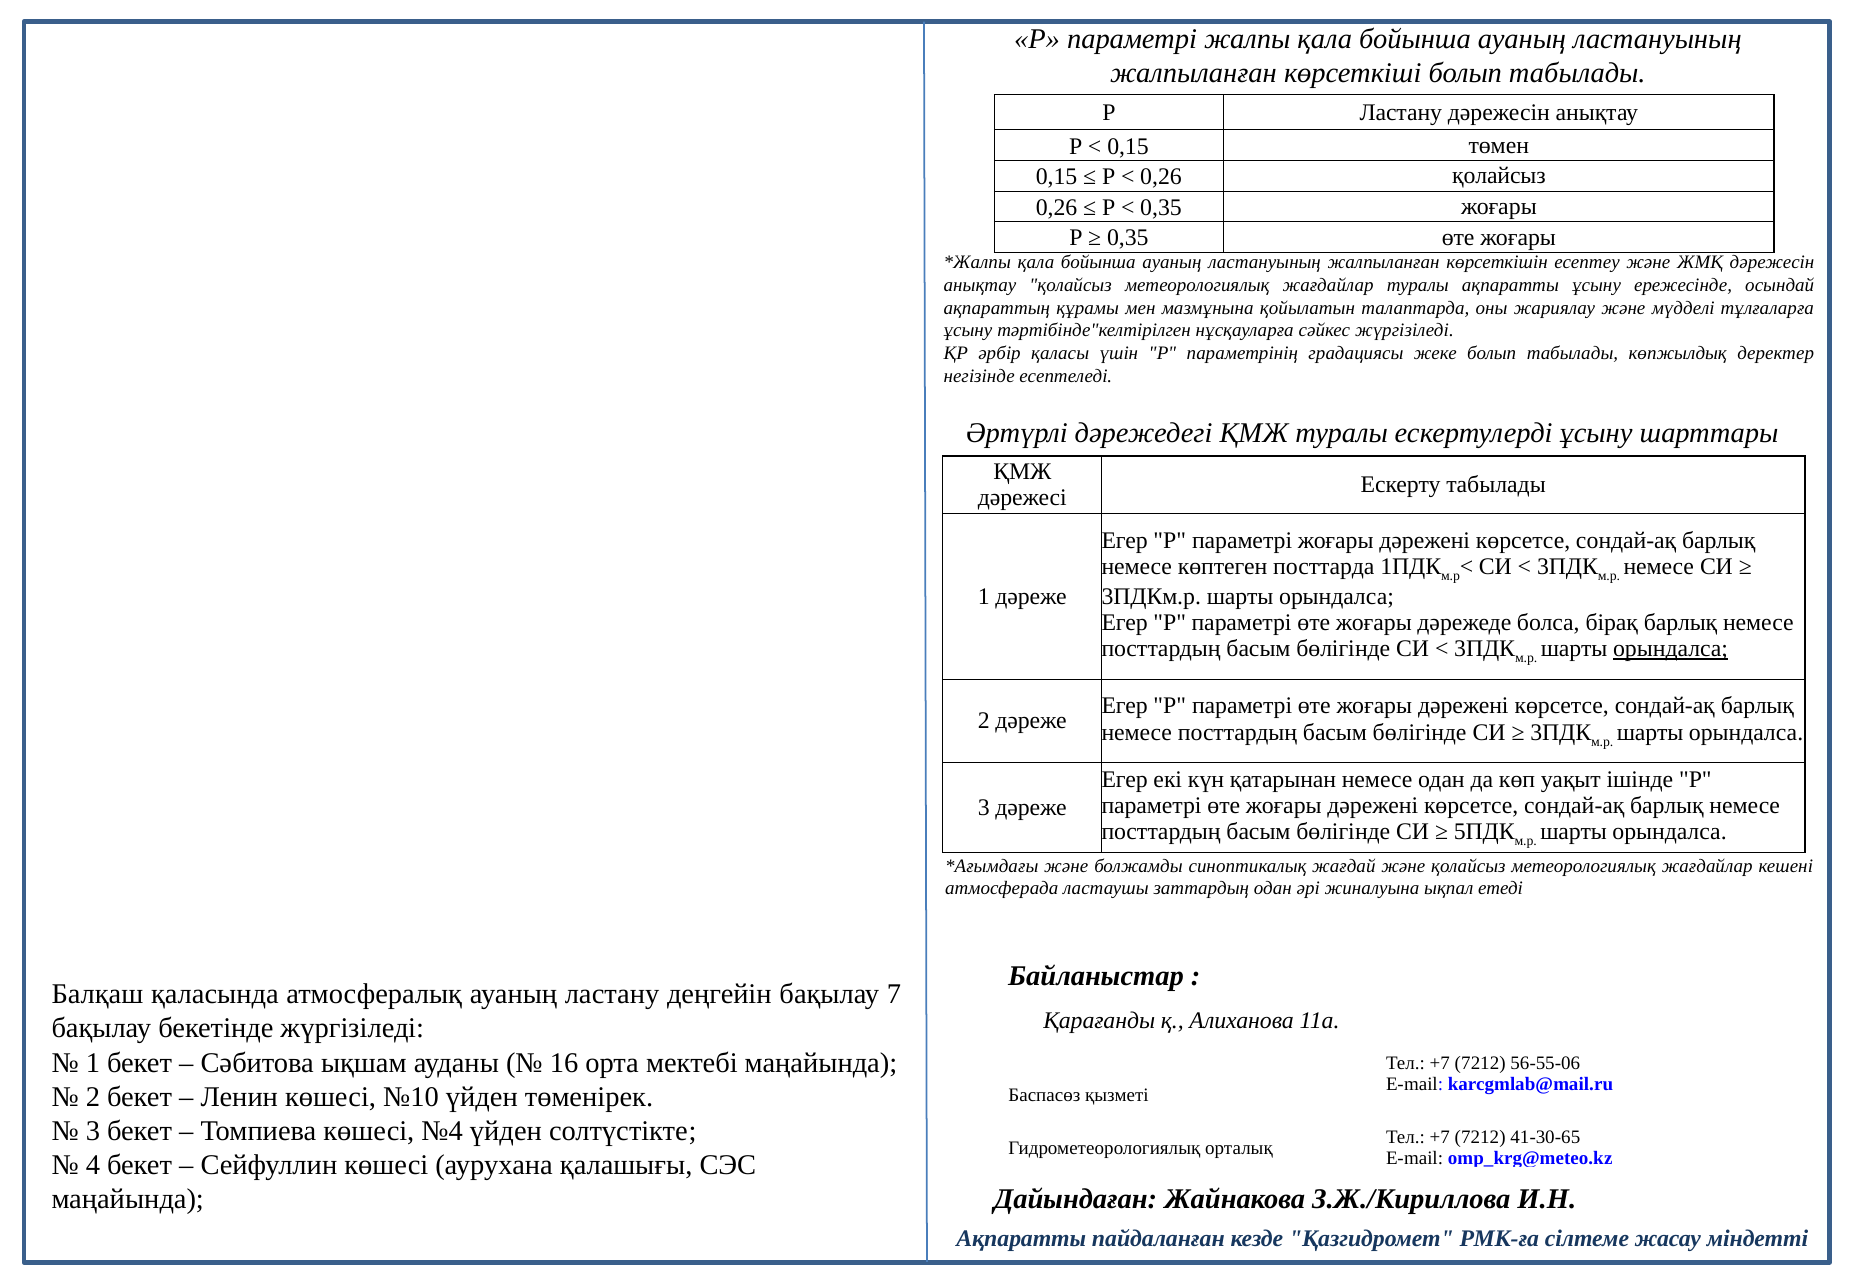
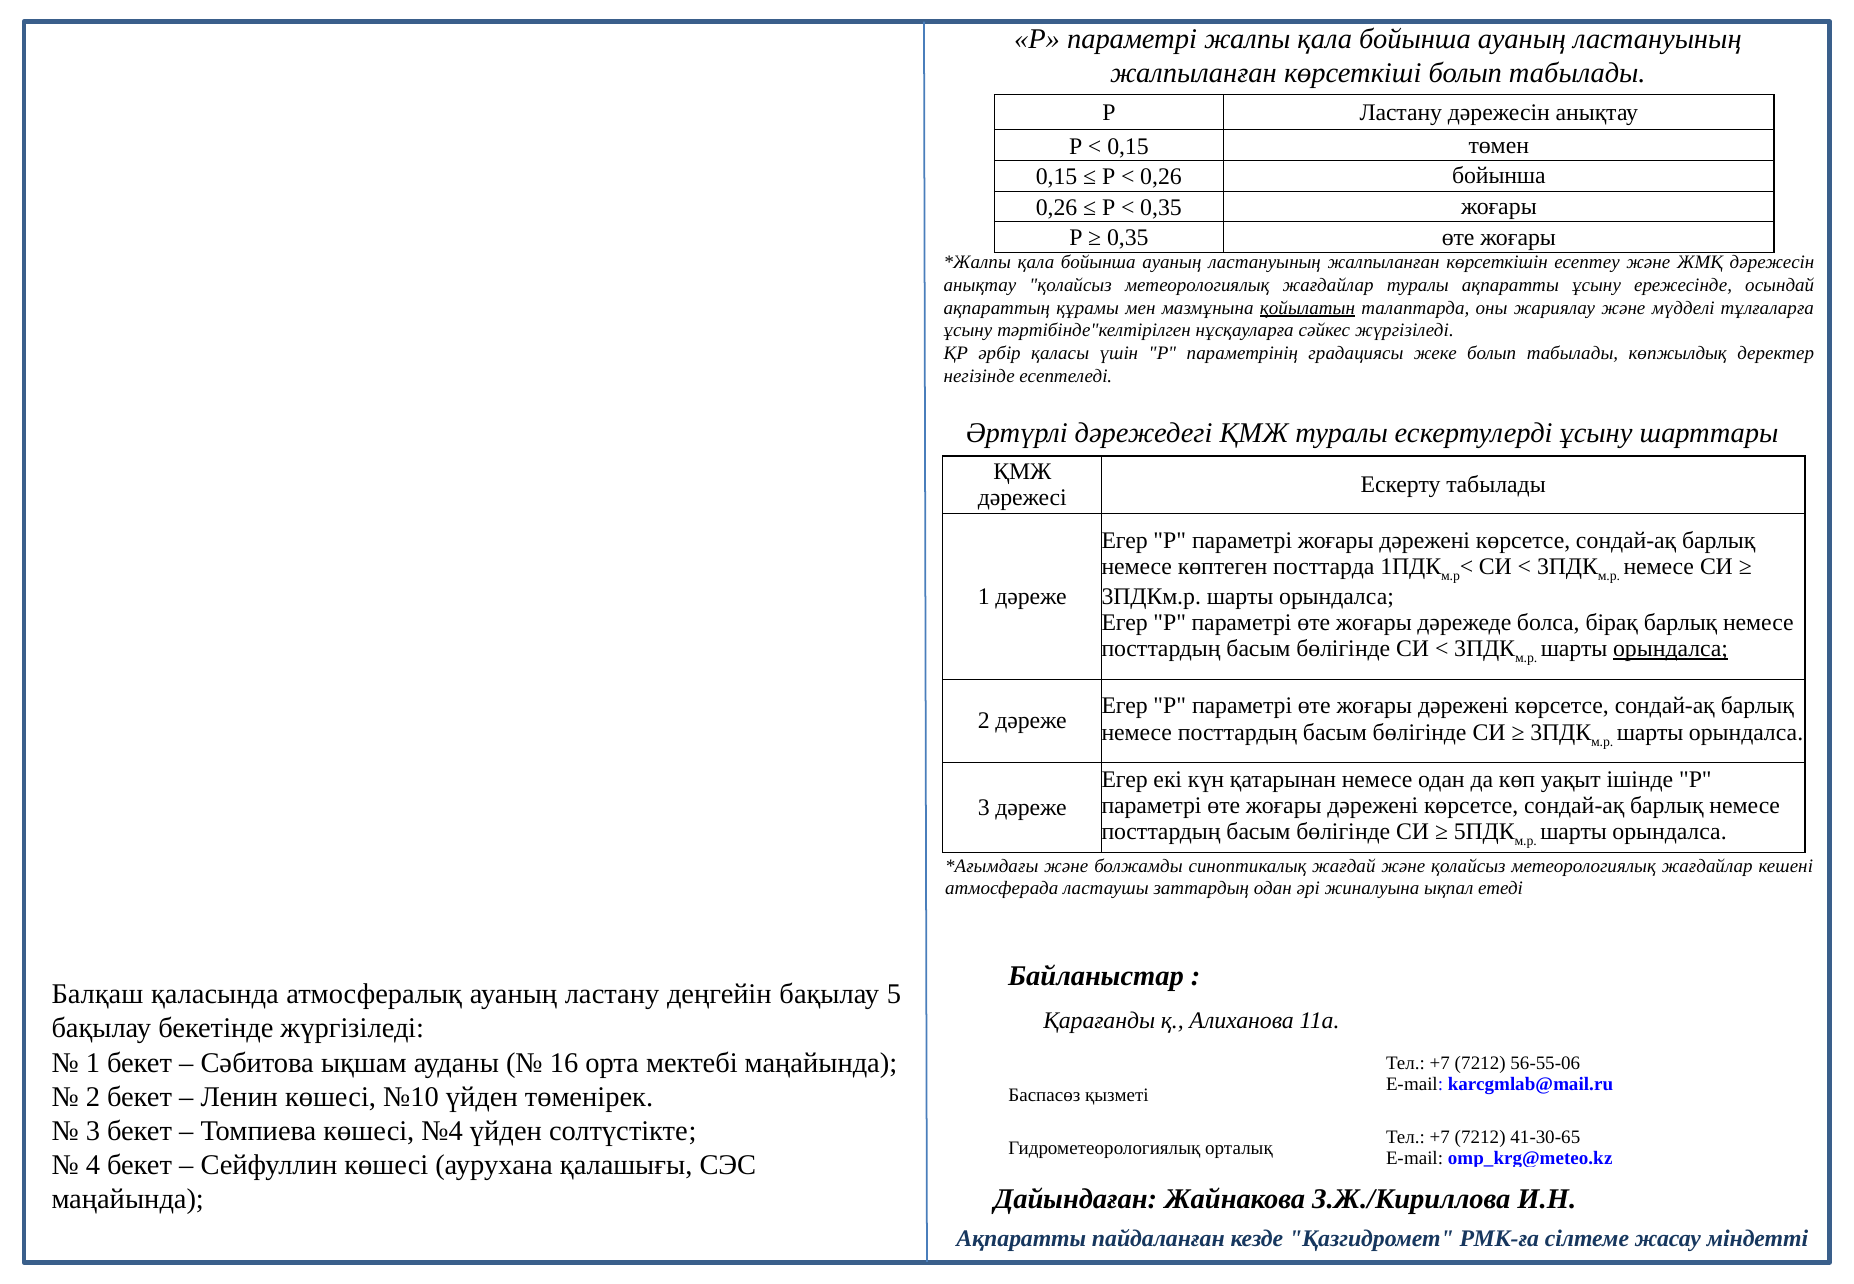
0,26 қолайсыз: қолайсыз -> бойынша (1499, 176)
қойылатын underline: none -> present (1308, 308)
7: 7 -> 5 (894, 994)
